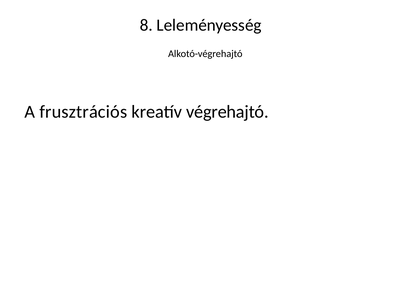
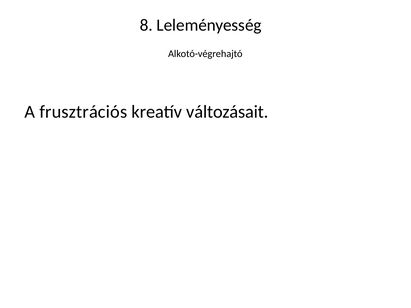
végrehajtó: végrehajtó -> változásait (227, 112)
